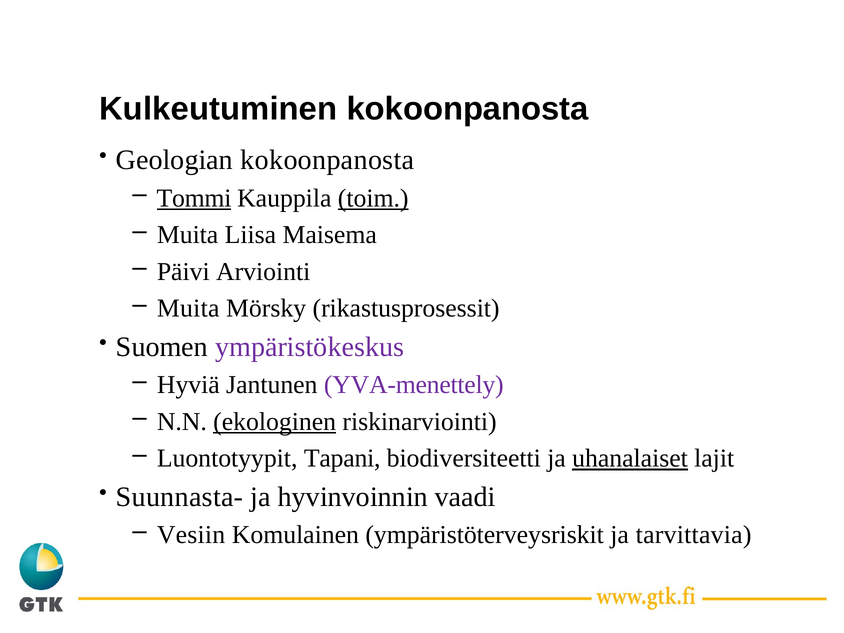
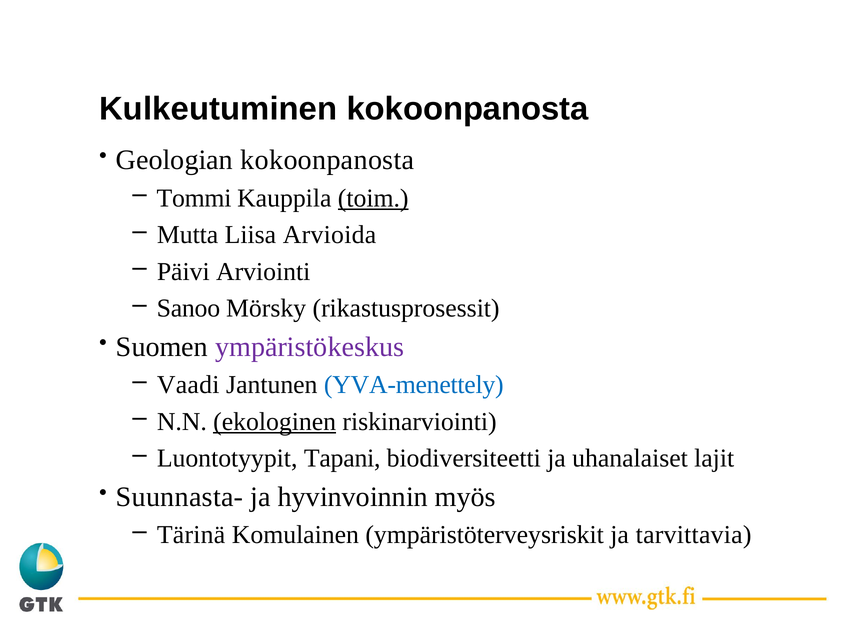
Tommi underline: present -> none (194, 198)
Muita: Muita -> Mutta (188, 235)
Maisema: Maisema -> Arvioida (330, 235)
Muita: Muita -> Sanoo (188, 308)
Hyviä: Hyviä -> Vaadi (188, 385)
YVA-menettely colour: purple -> blue (414, 385)
uhanalaiset underline: present -> none (630, 458)
vaadi: vaadi -> myös (465, 497)
Vesiin: Vesiin -> Tärinä (191, 535)
